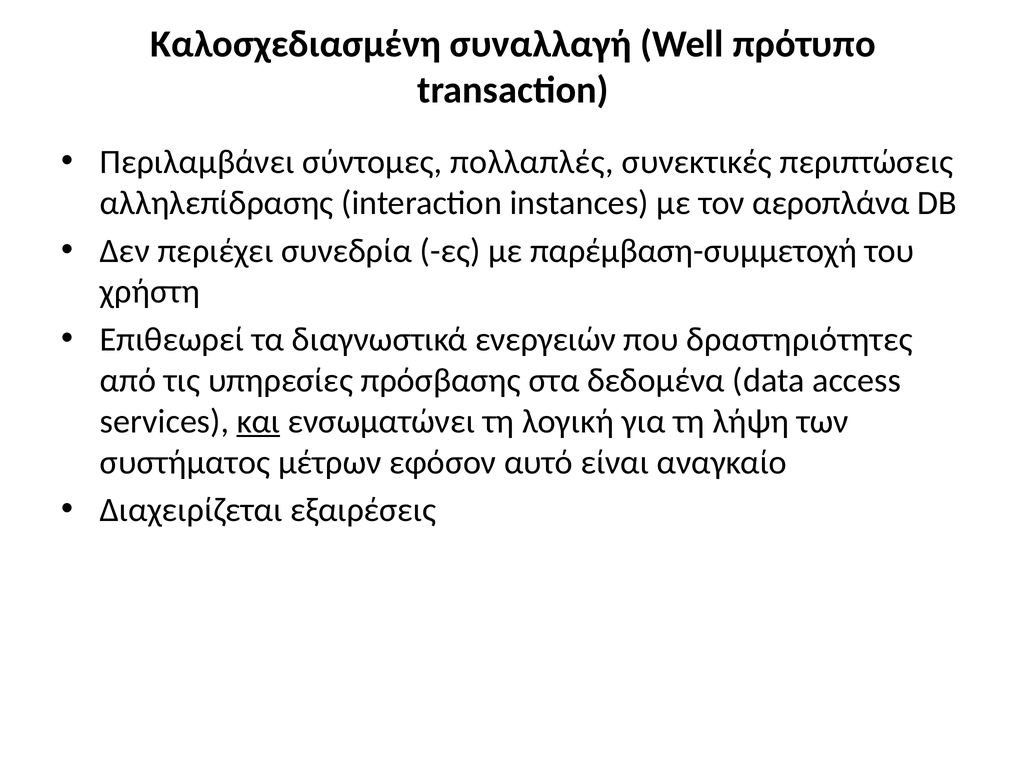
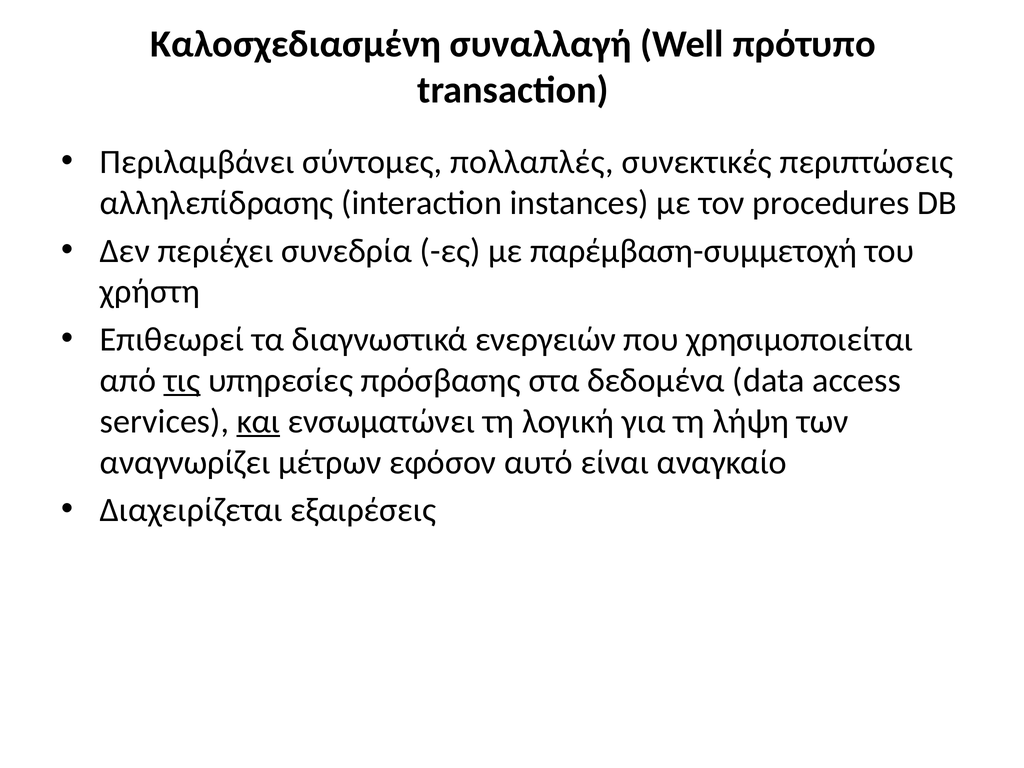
αεροπλάνα: αεροπλάνα -> procedures (831, 203)
δραστηριότητες: δραστηριότητες -> χρησιμοποιείται (800, 339)
τις underline: none -> present (182, 380)
συστήματος: συστήματος -> αναγνωρίζει (185, 462)
